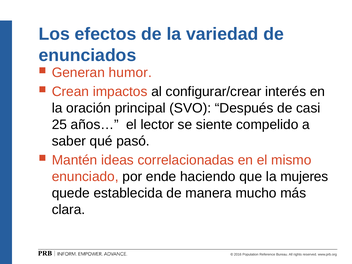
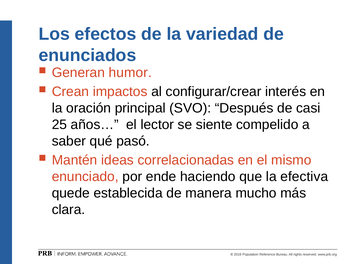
mujeres: mujeres -> efectiva (304, 177)
